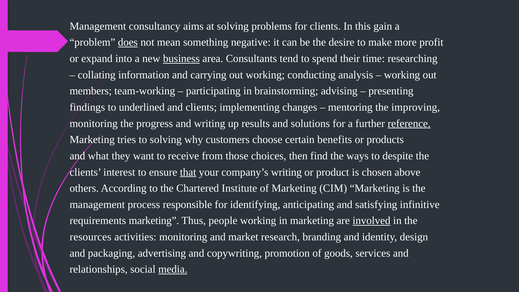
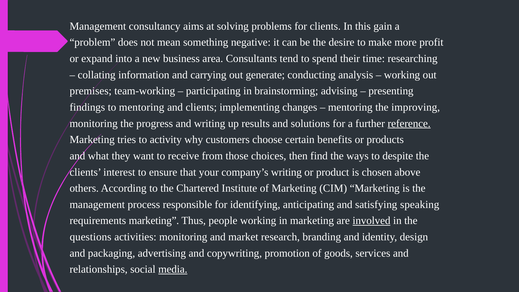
does underline: present -> none (128, 42)
business underline: present -> none (181, 59)
out working: working -> generate (265, 75)
members: members -> premises (91, 91)
to underlined: underlined -> mentoring (142, 107)
to solving: solving -> activity (166, 140)
that underline: present -> none (188, 172)
infinitive: infinitive -> speaking (420, 204)
resources: resources -> questions (91, 237)
